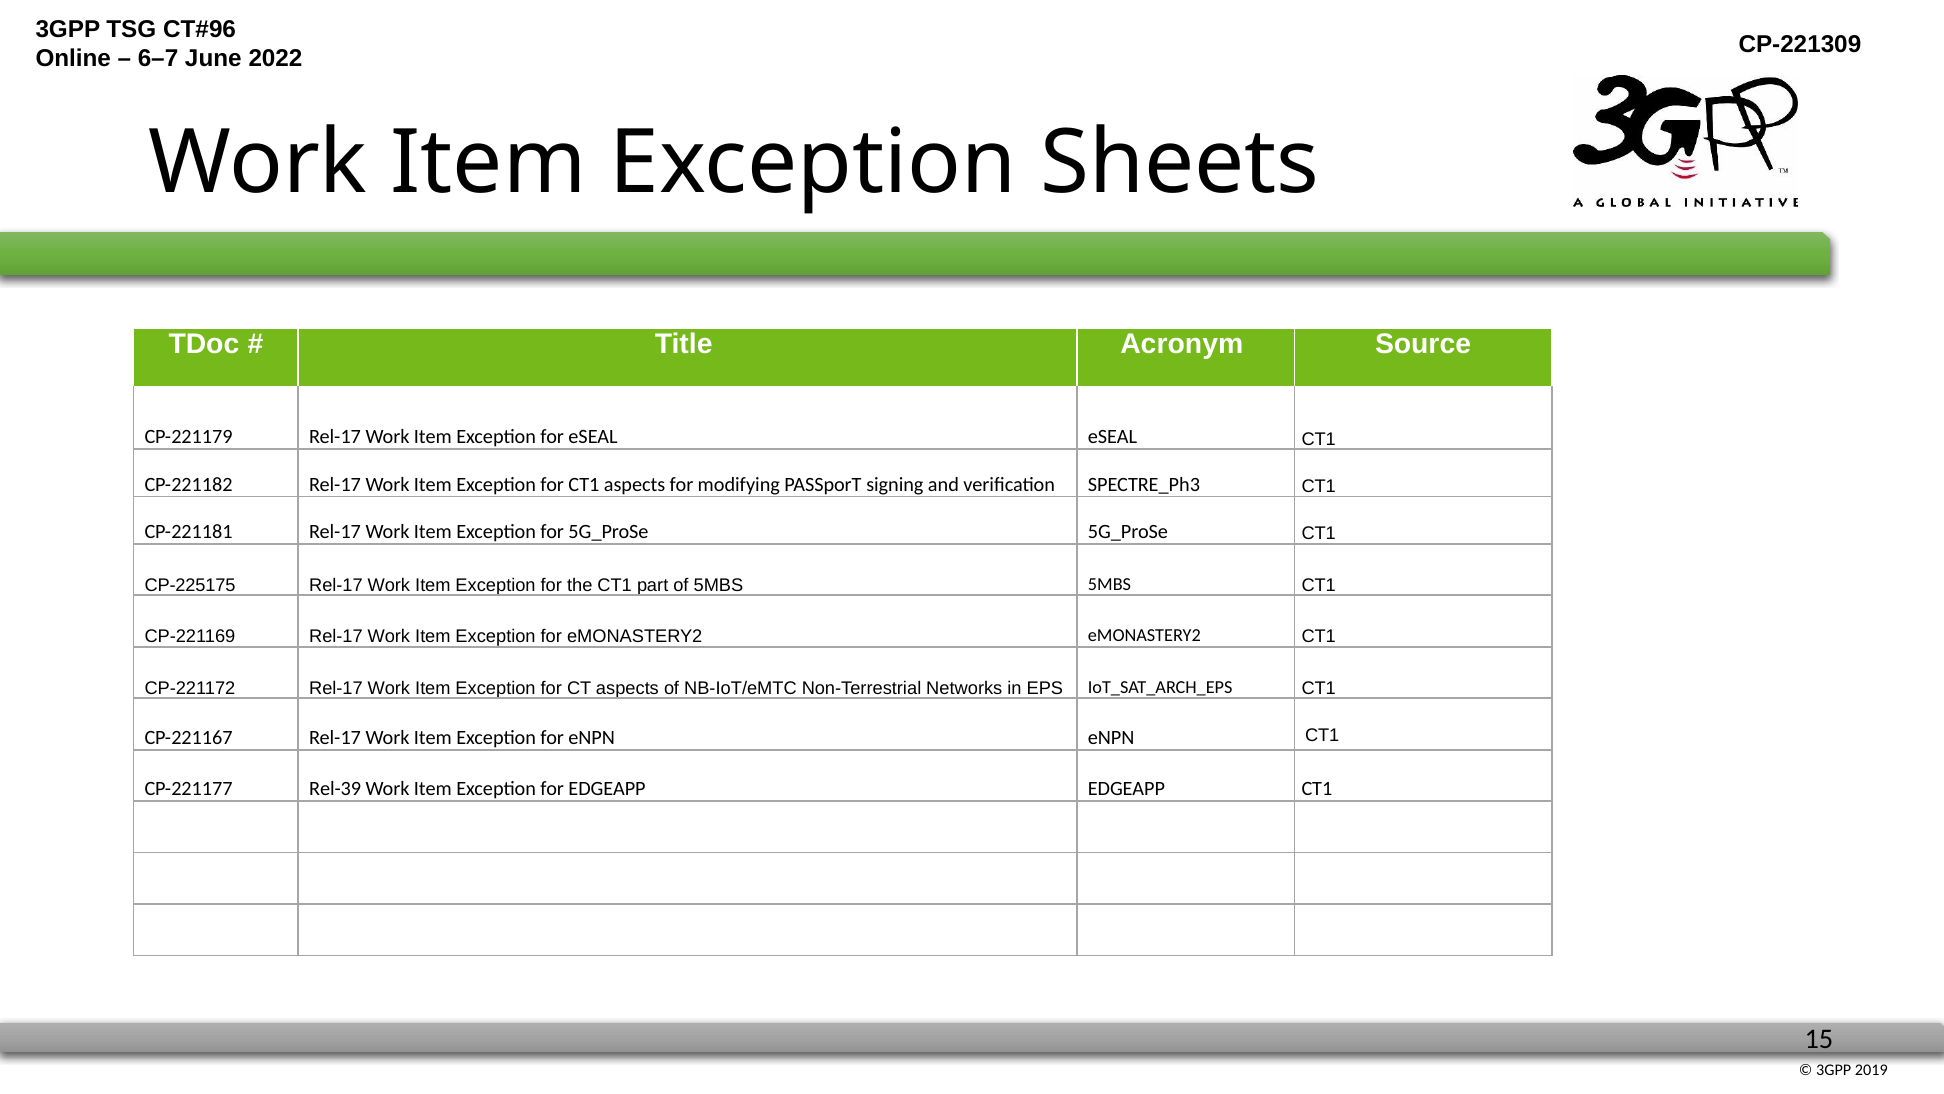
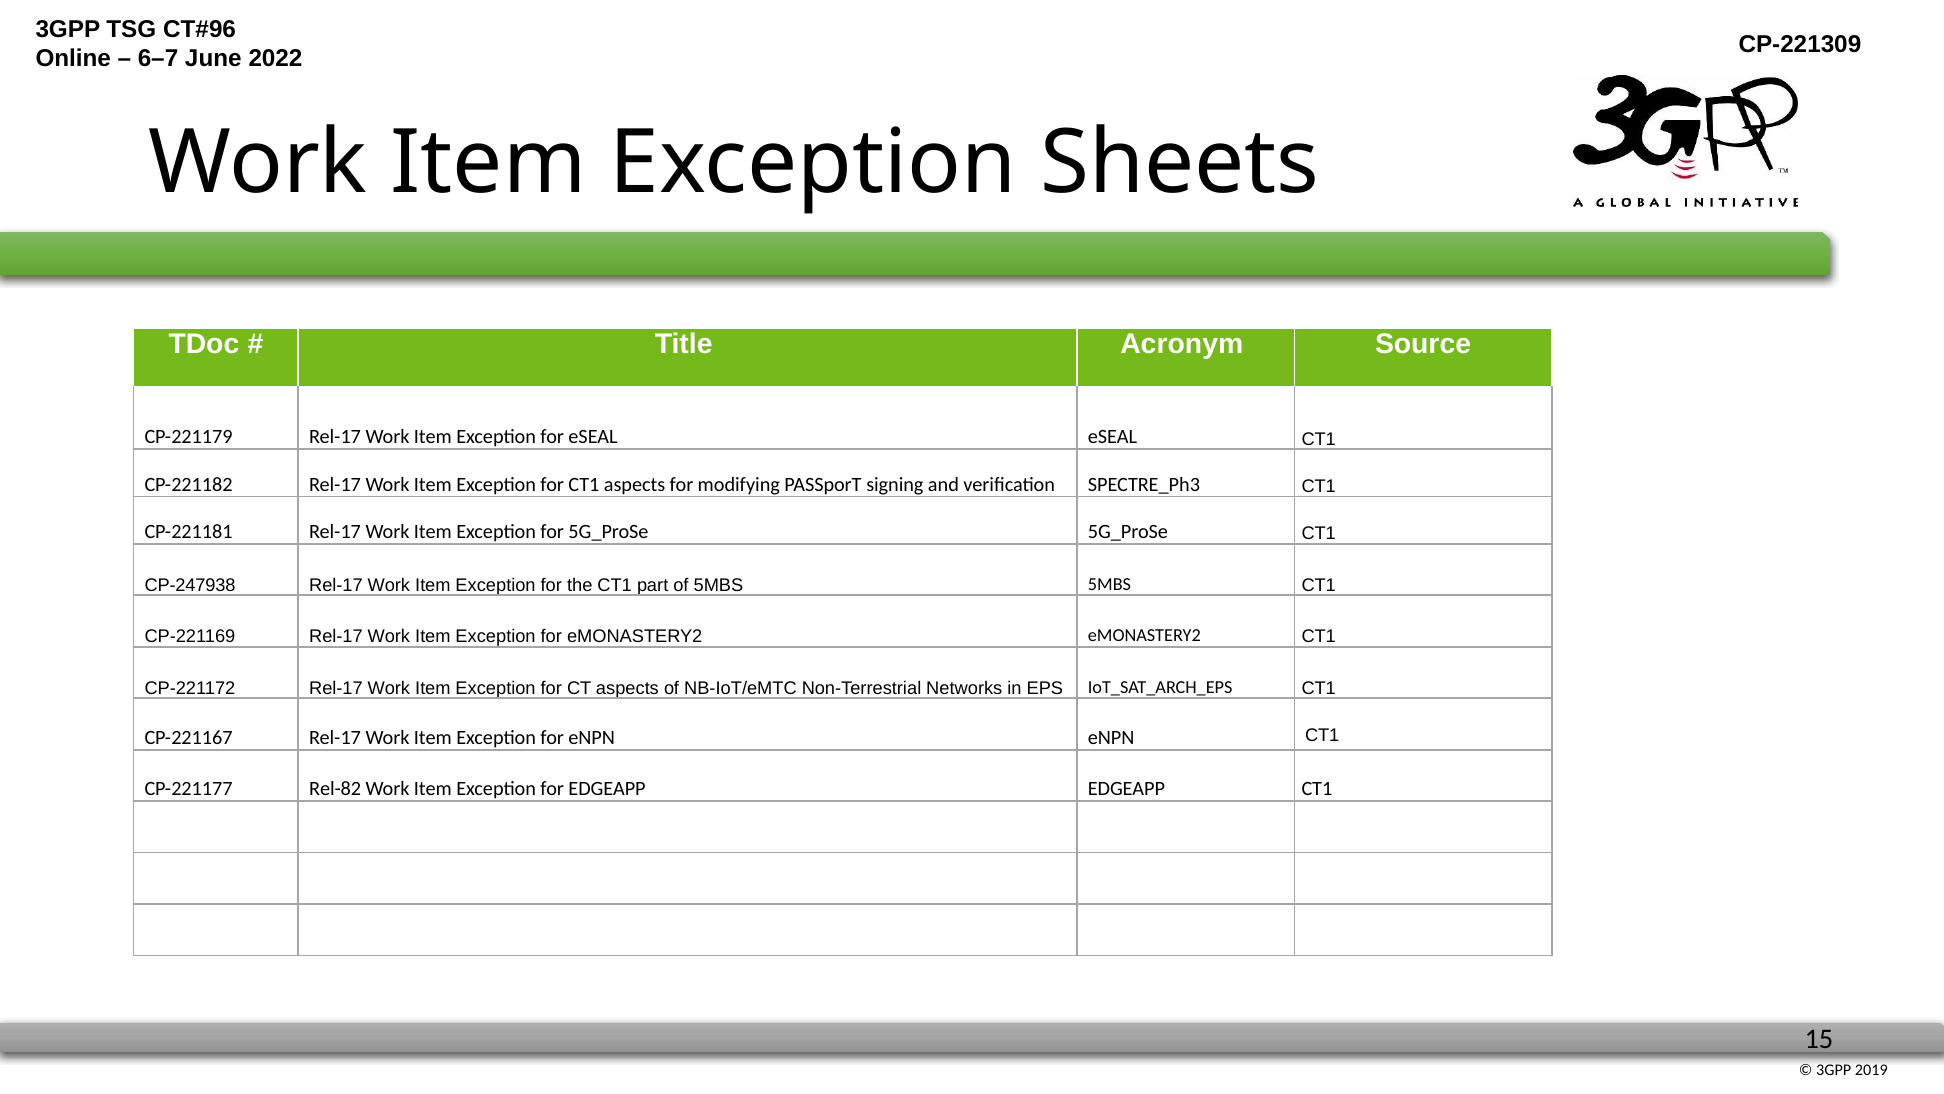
CP-225175: CP-225175 -> CP-247938 (190, 585)
Rel-39: Rel-39 -> Rel-82 (335, 789)
